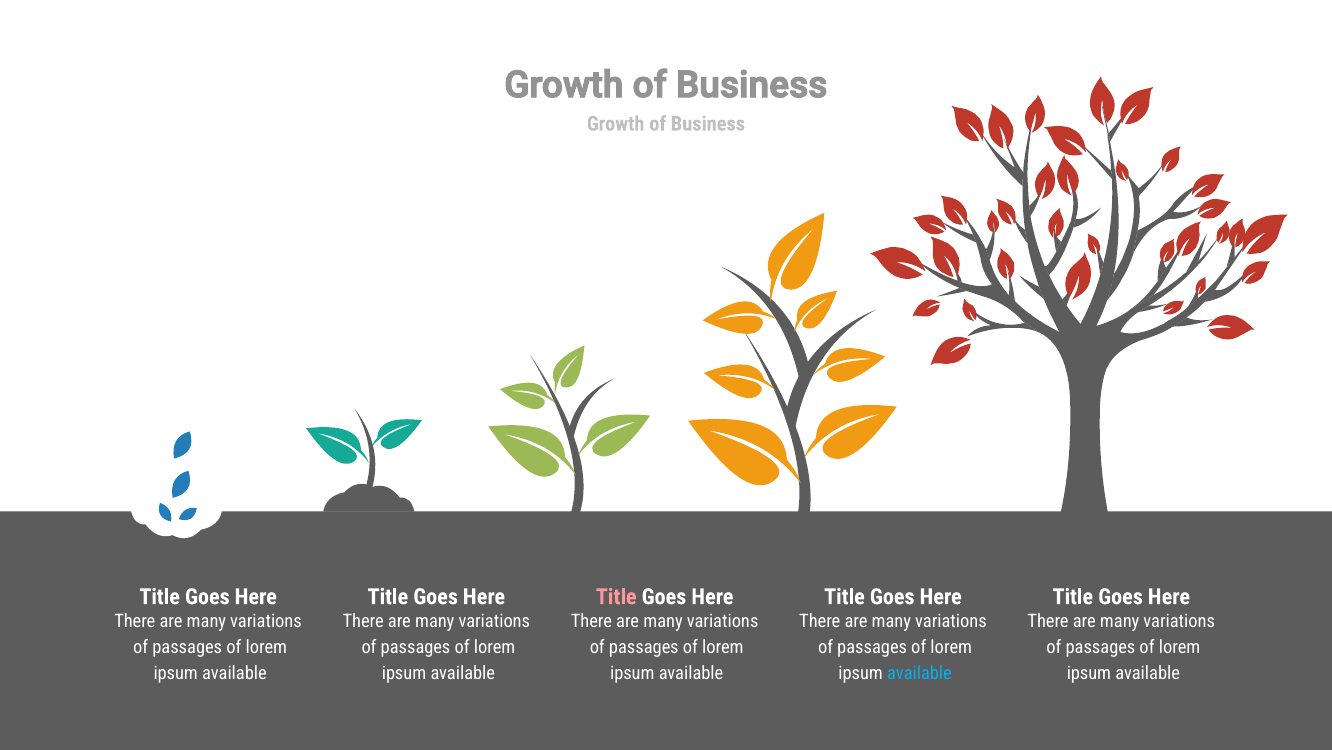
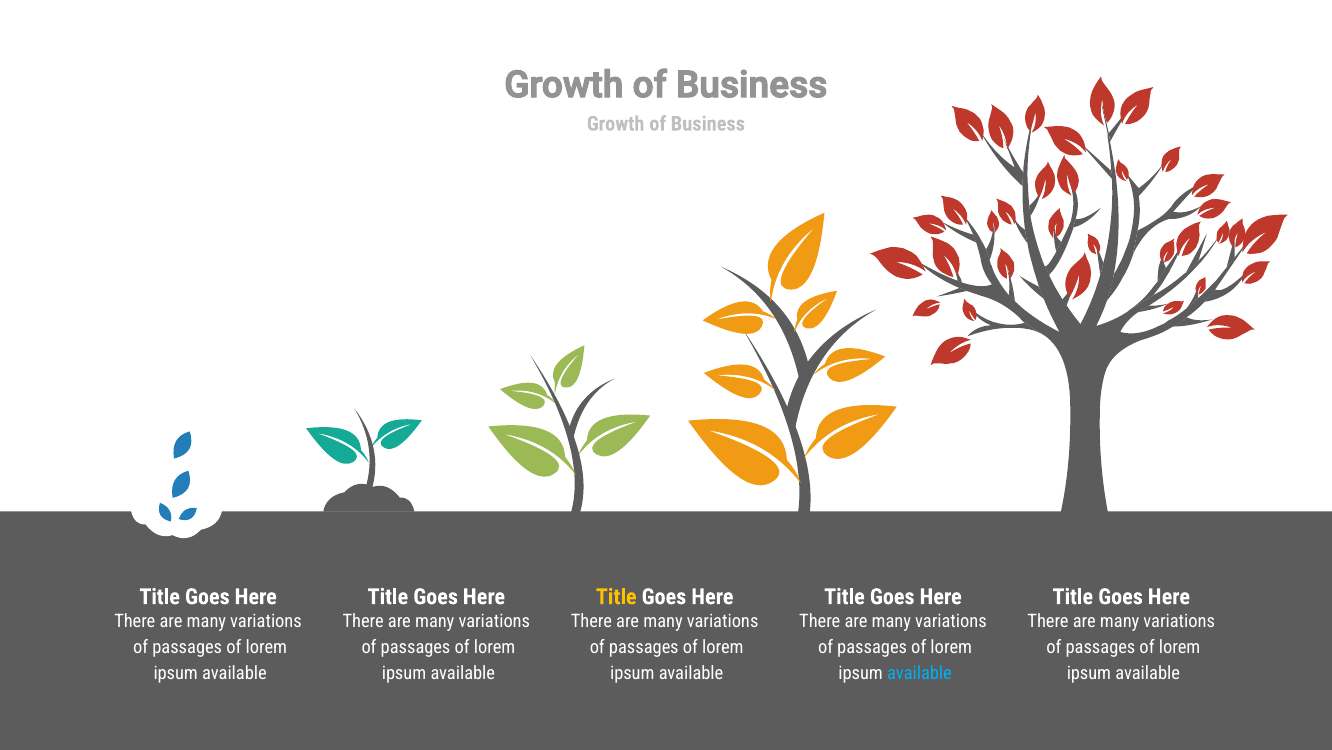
Title colour: pink -> yellow (616, 596)
